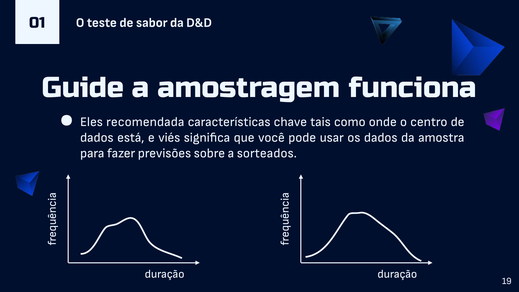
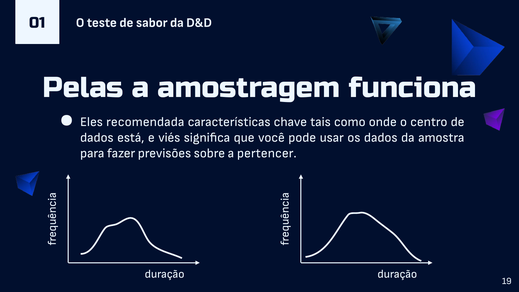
Guide: Guide -> Pelas (83, 87)
sorteados: sorteados -> pertencer (267, 153)
